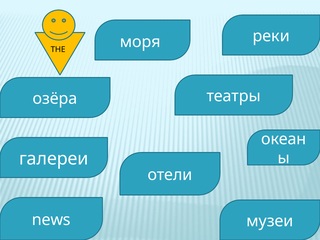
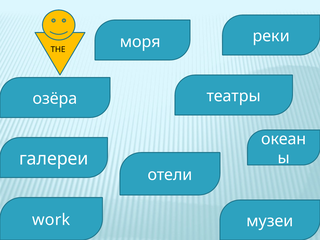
news: news -> work (51, 220)
